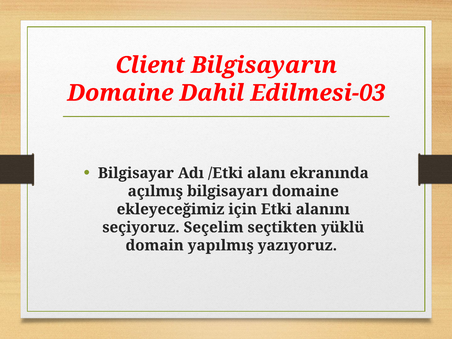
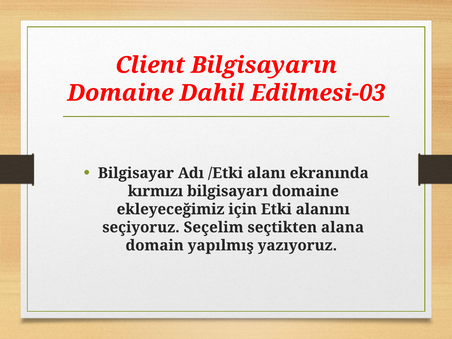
açılmış: açılmış -> kırmızı (155, 191)
yüklü: yüklü -> alana (342, 227)
